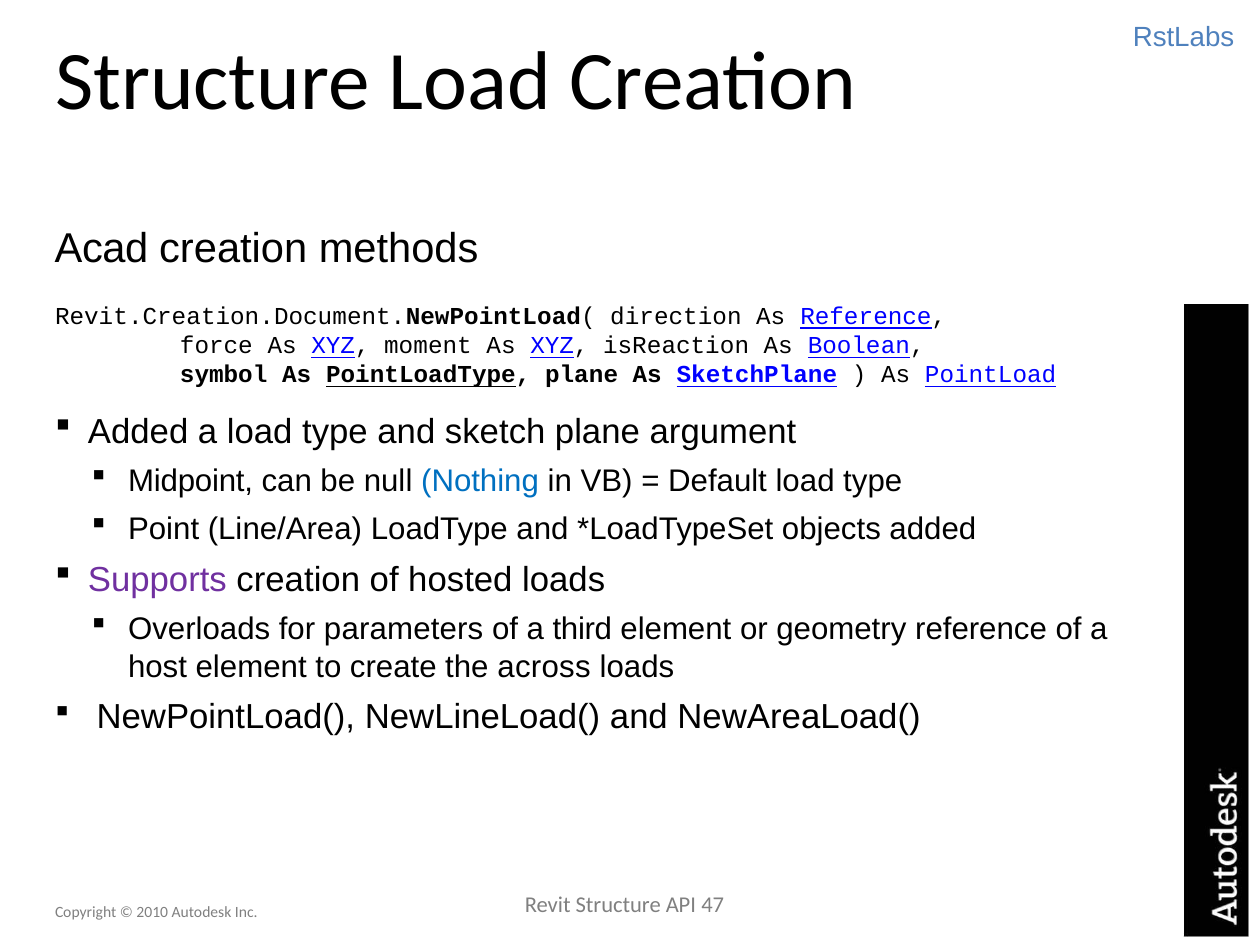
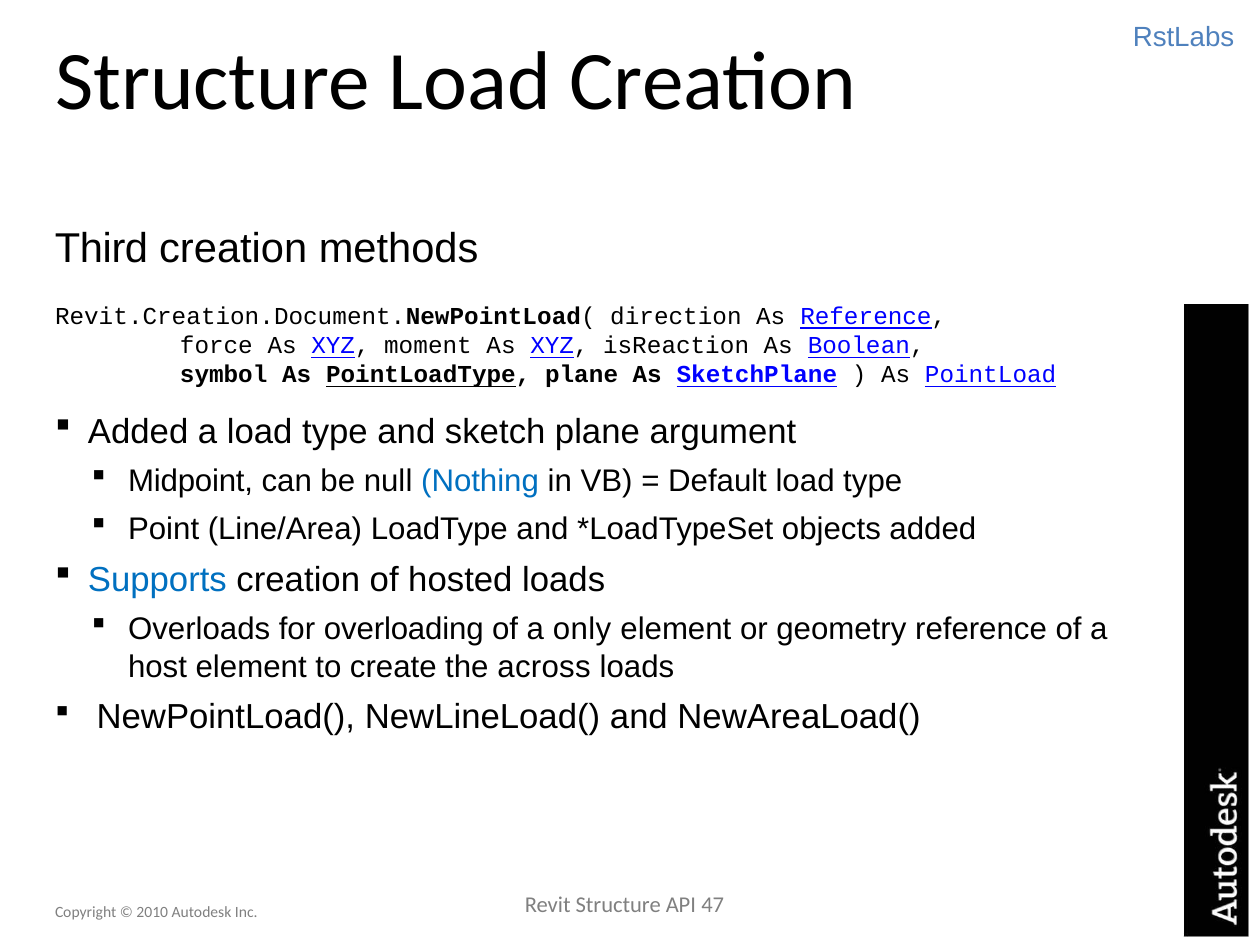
Acad: Acad -> Third (102, 249)
Supports colour: purple -> blue (157, 579)
parameters: parameters -> overloading (404, 629)
third: third -> only (582, 629)
